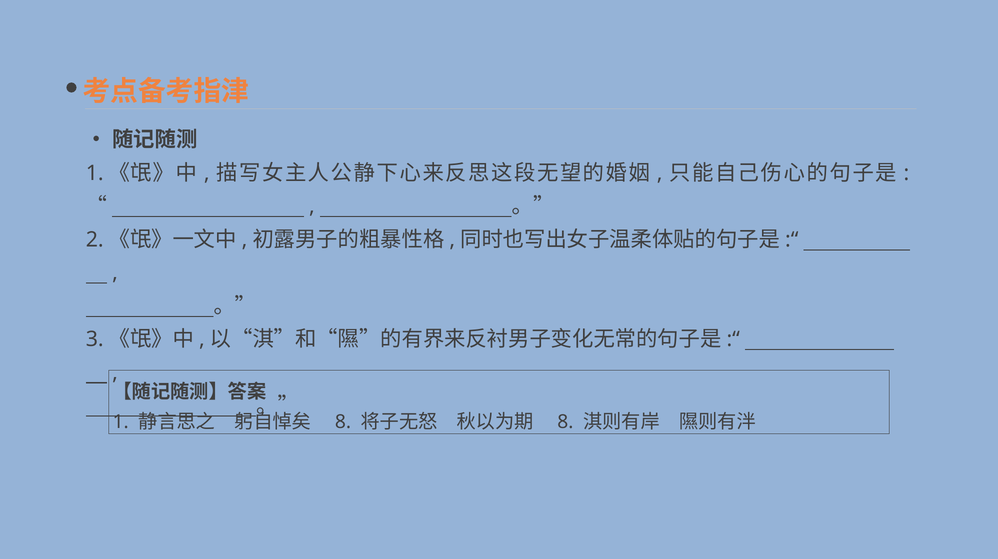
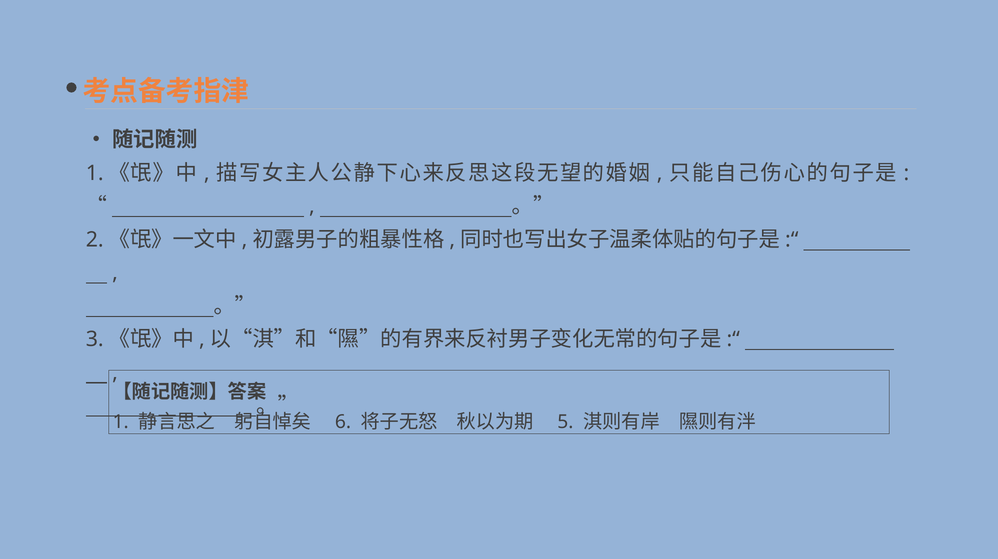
8: 8 -> 6 (343, 422)
8: 8 -> 5 (565, 422)
